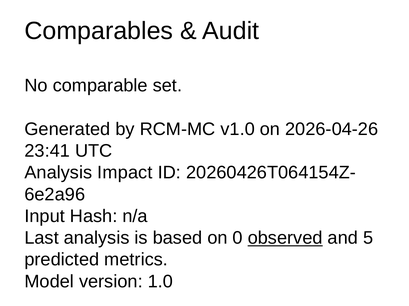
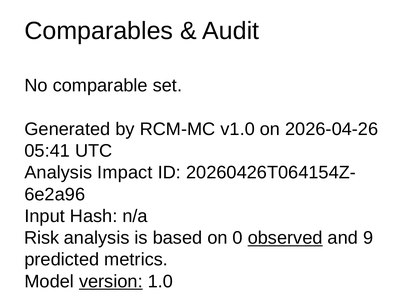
23:41: 23:41 -> 05:41 (47, 151)
Last: Last -> Risk (42, 238)
5: 5 -> 9 (368, 238)
version underline: none -> present (111, 282)
